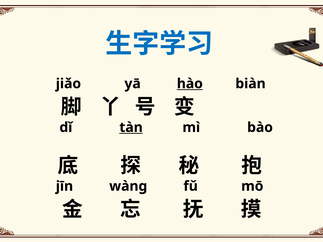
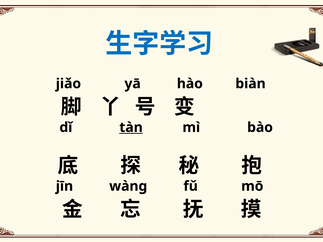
hào underline: present -> none (190, 84)
